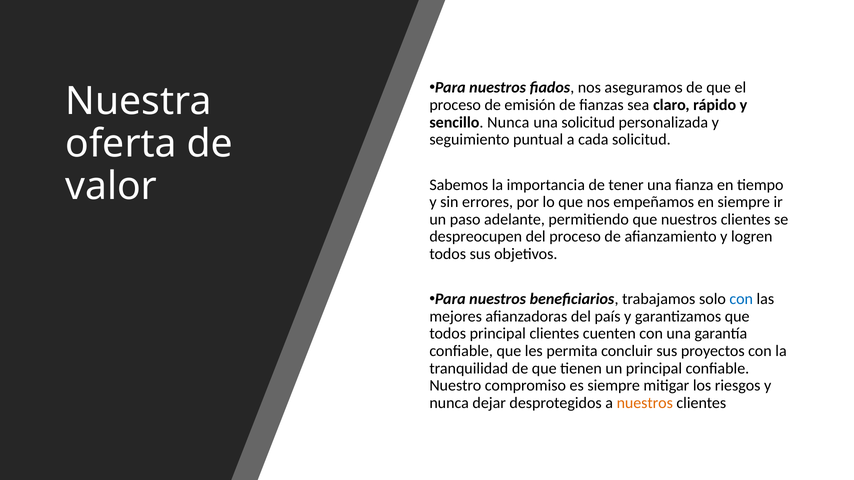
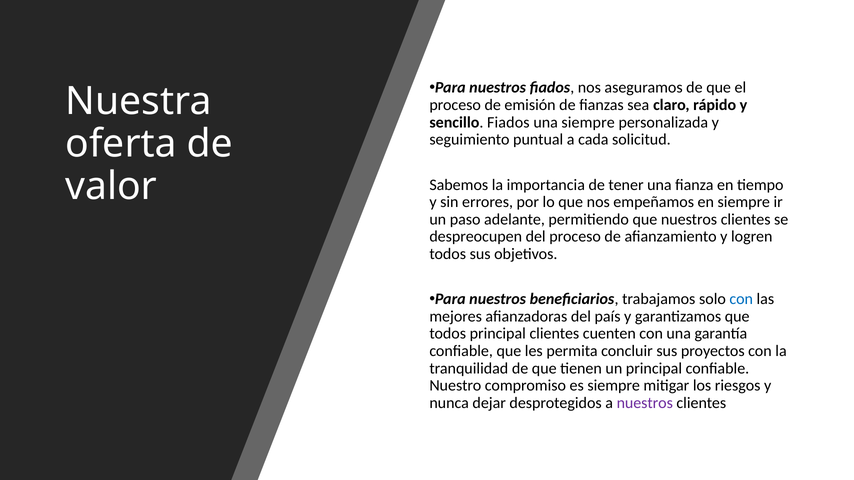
sencillo Nunca: Nunca -> Fiados (508, 122)
una solicitud: solicitud -> siempre (588, 122)
nuestros colour: orange -> purple (645, 403)
